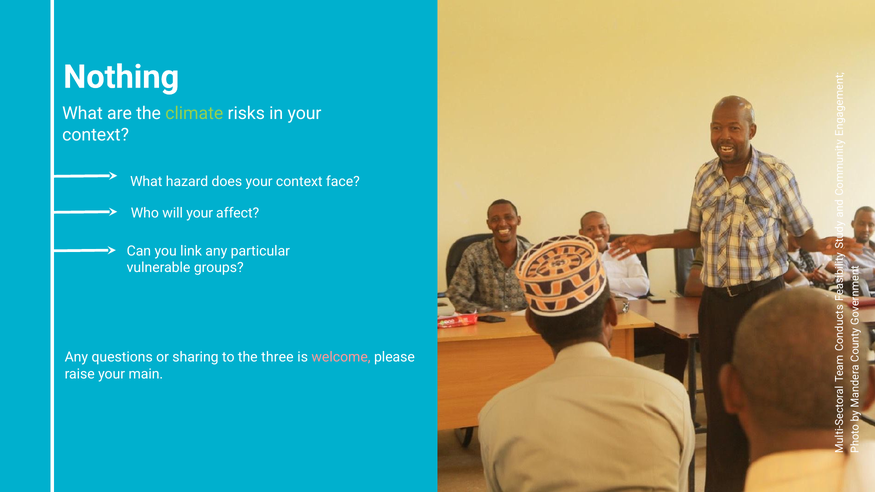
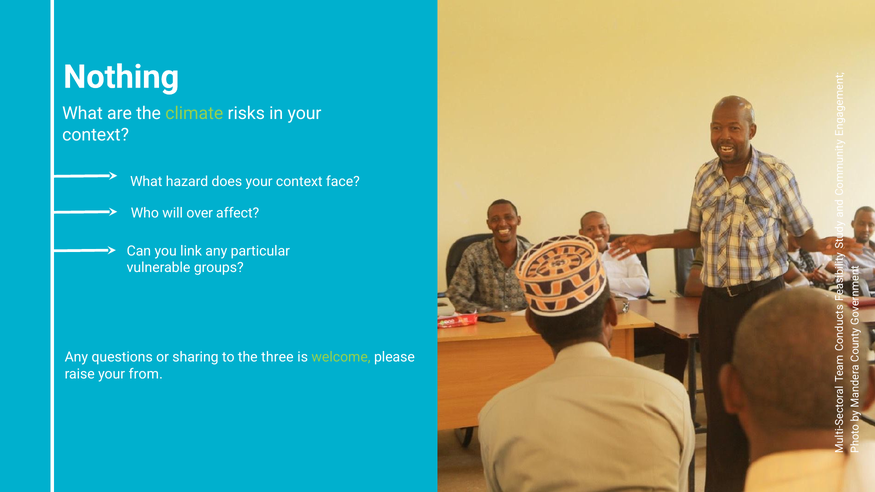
will your: your -> over (200, 213)
welcome colour: pink -> light green (341, 357)
main: main -> from (146, 374)
